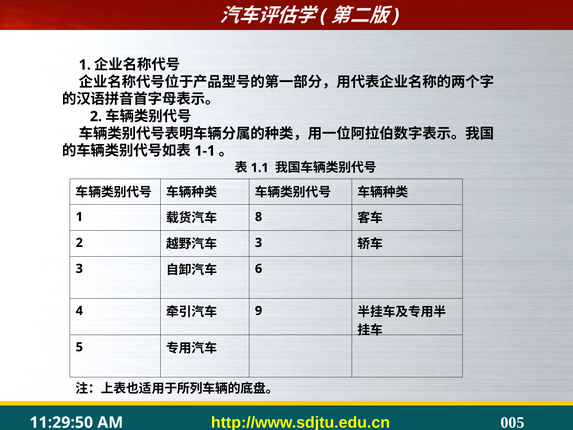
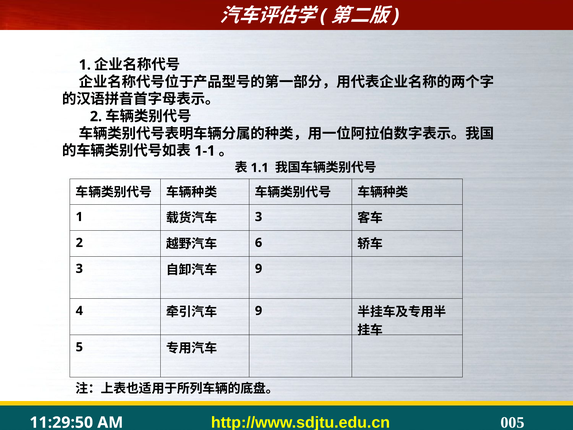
8: 8 -> 3 (259, 217)
3: 3 -> 6 (259, 243)
6: 6 -> 9 (259, 269)
